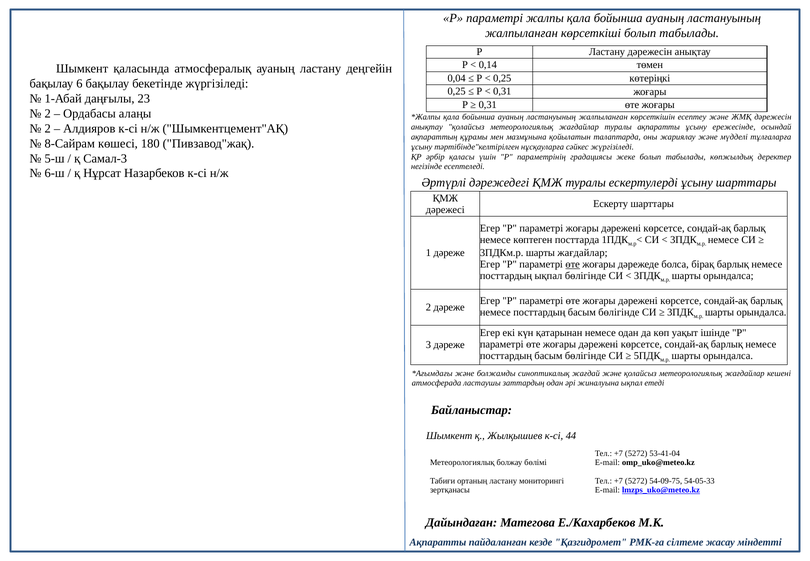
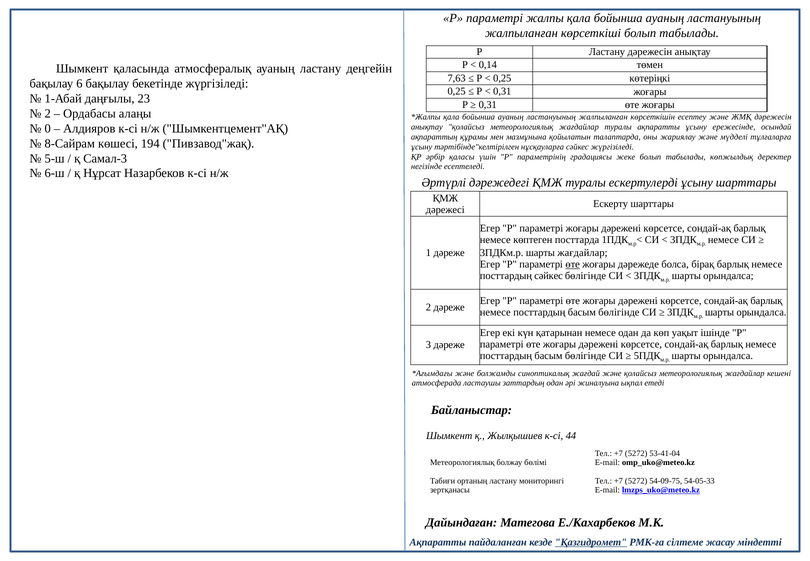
0,04: 0,04 -> 7,63 (457, 78)
2: 2 -> 0 (48, 128)
180: 180 -> 194 (150, 143)
посттардың ықпал: ықпал -> сәйкес (549, 276)
Қазгидромет underline: none -> present (591, 542)
